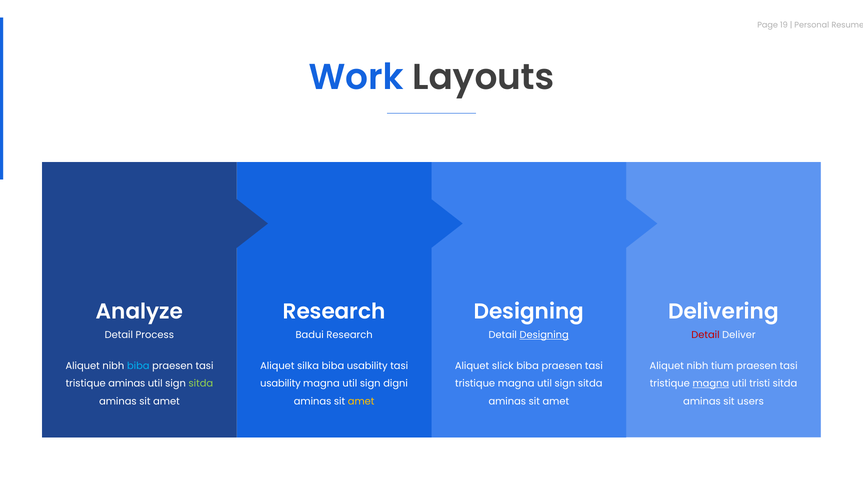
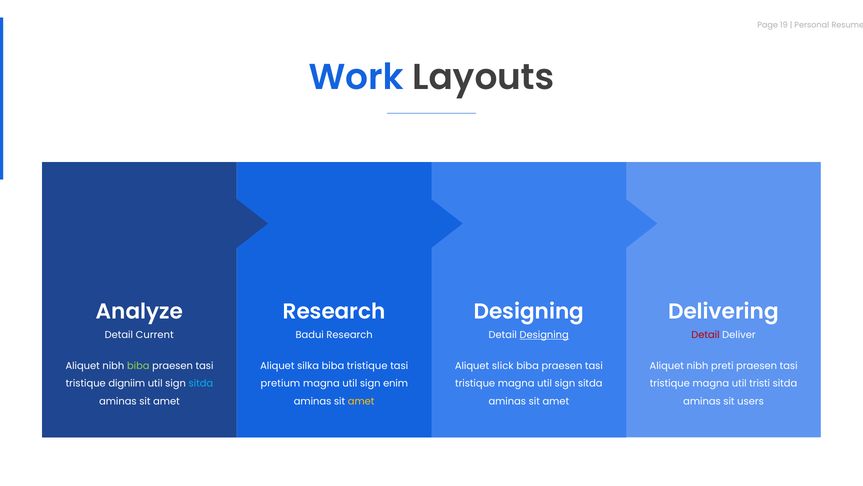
Process: Process -> Current (155, 335)
biba colour: light blue -> light green (138, 365)
biba usability: usability -> tristique (367, 365)
tium: tium -> preti (722, 365)
tristique aminas: aminas -> digniim (127, 383)
sitda colour: light green -> light blue (201, 383)
usability: usability -> pretium (280, 383)
digni: digni -> enim (396, 383)
magna underline: present -> none (711, 383)
